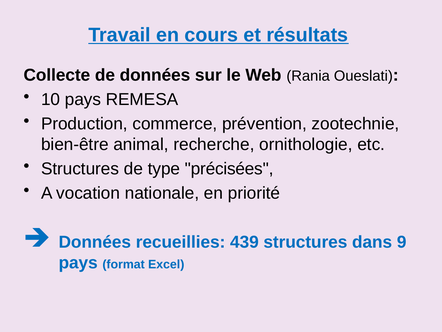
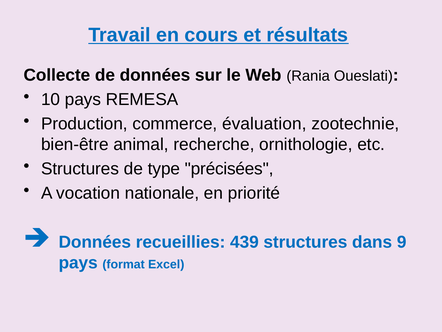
prévention: prévention -> évaluation (264, 124)
